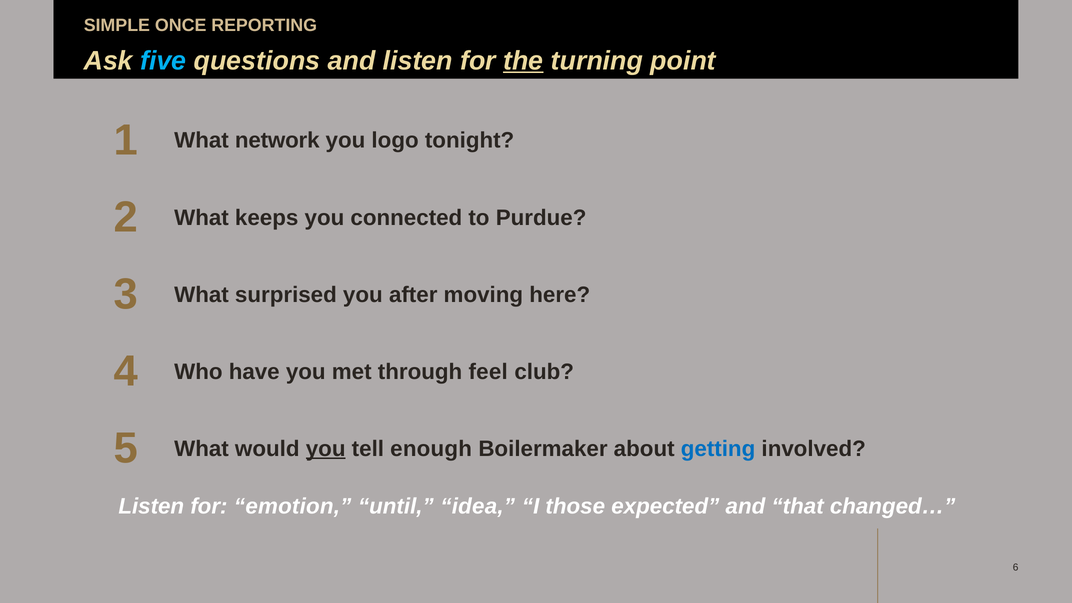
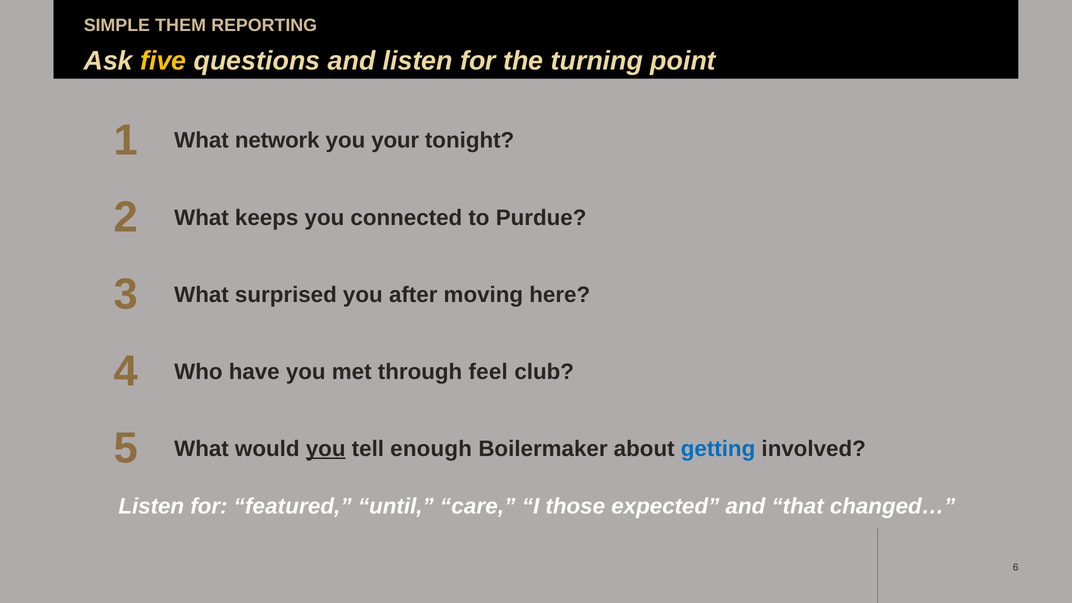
ONCE: ONCE -> THEM (181, 25)
five colour: light blue -> yellow (163, 61)
the underline: present -> none (523, 61)
logo: logo -> your (395, 141)
emotion: emotion -> featured (293, 507)
idea: idea -> care (478, 507)
